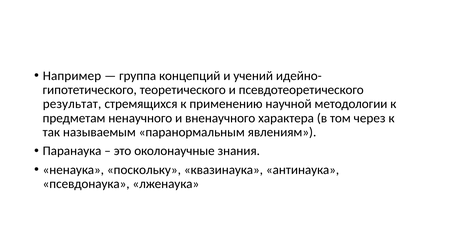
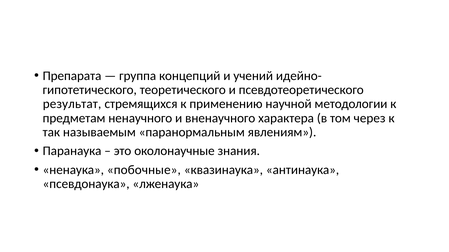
Например: Например -> Препарата (72, 76)
поскольку: поскольку -> побочные (144, 170)
